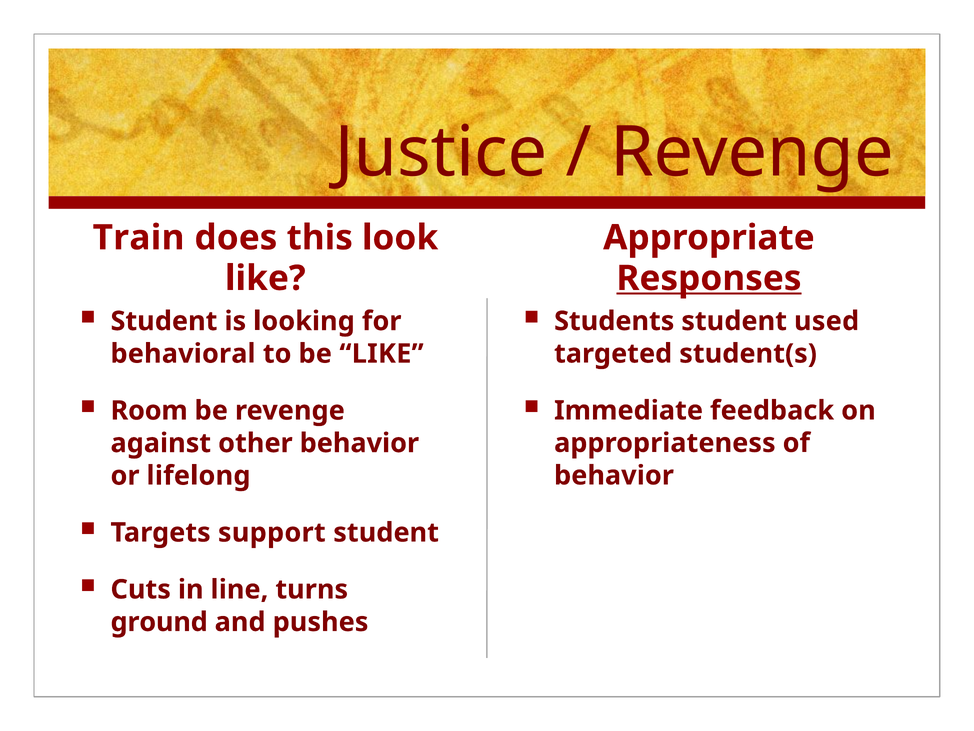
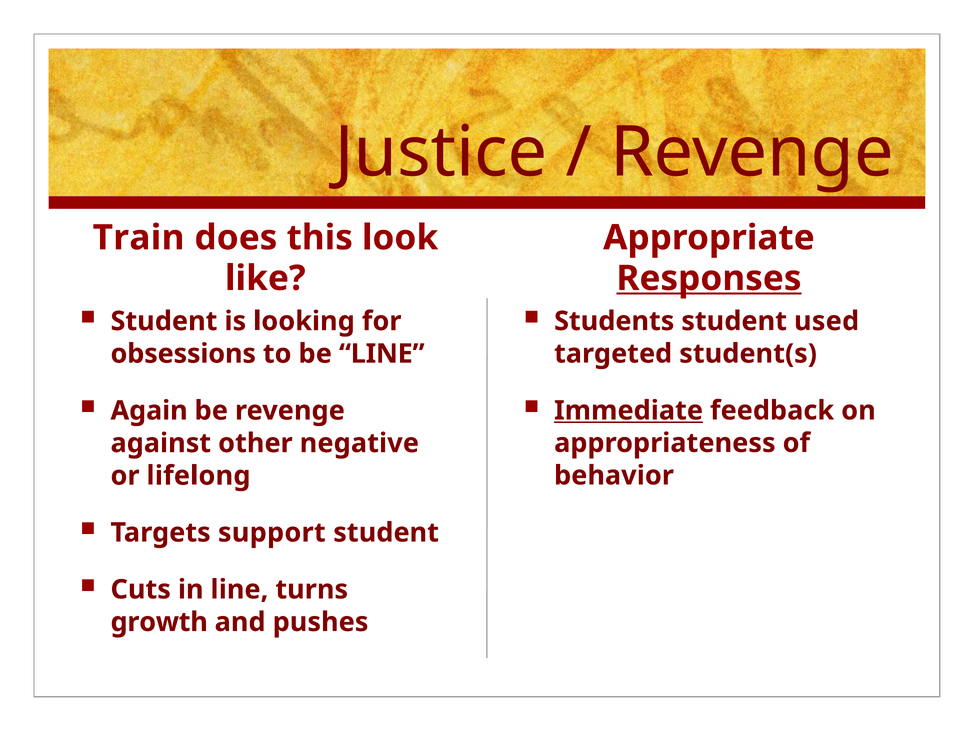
behavioral: behavioral -> obsessions (183, 354)
be LIKE: LIKE -> LINE (382, 354)
Immediate underline: none -> present (629, 410)
Room: Room -> Again (149, 410)
other behavior: behavior -> negative (359, 443)
ground: ground -> growth (159, 622)
